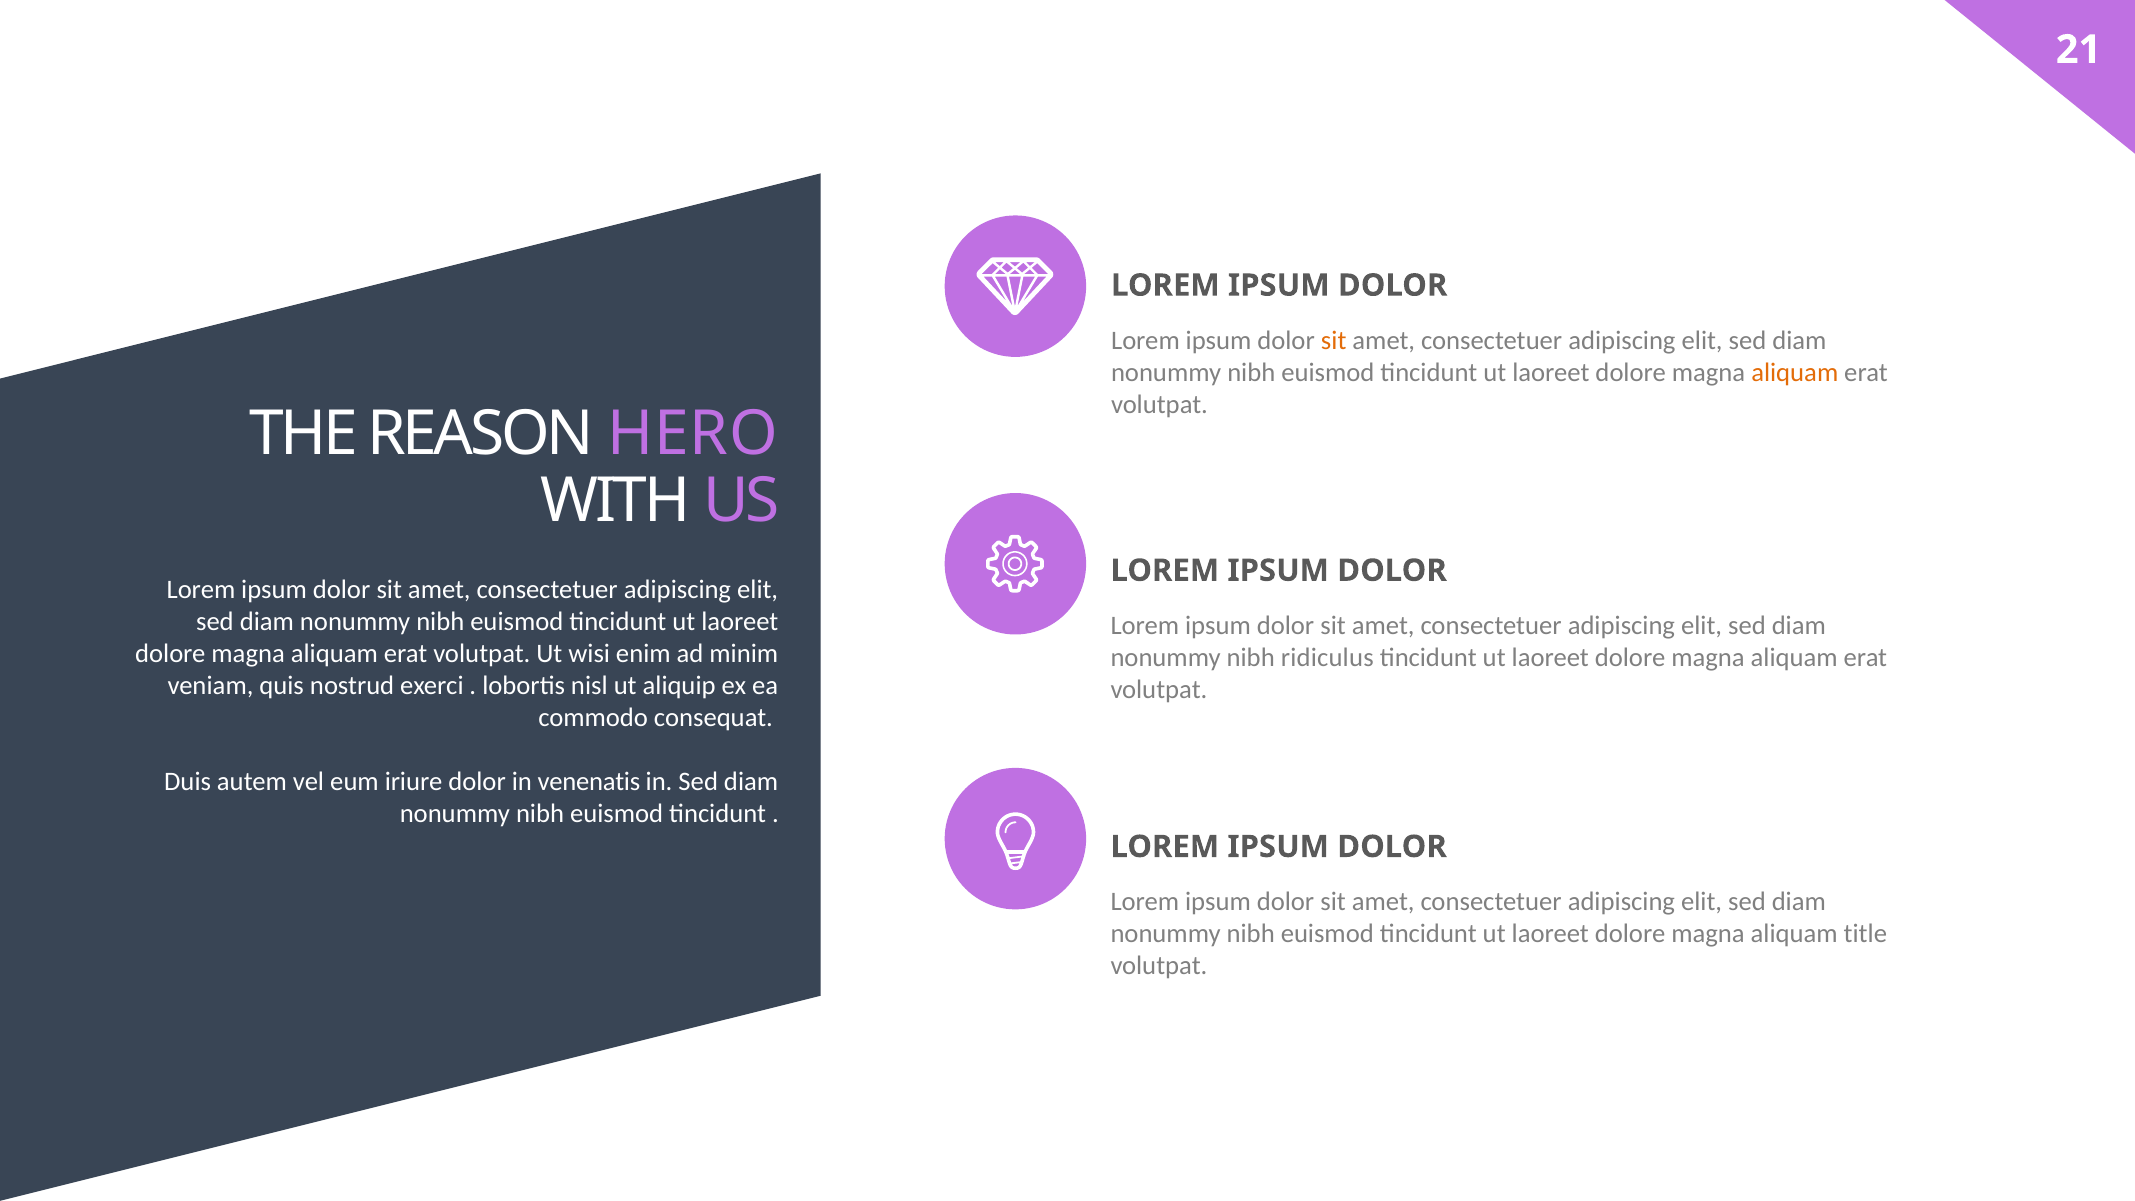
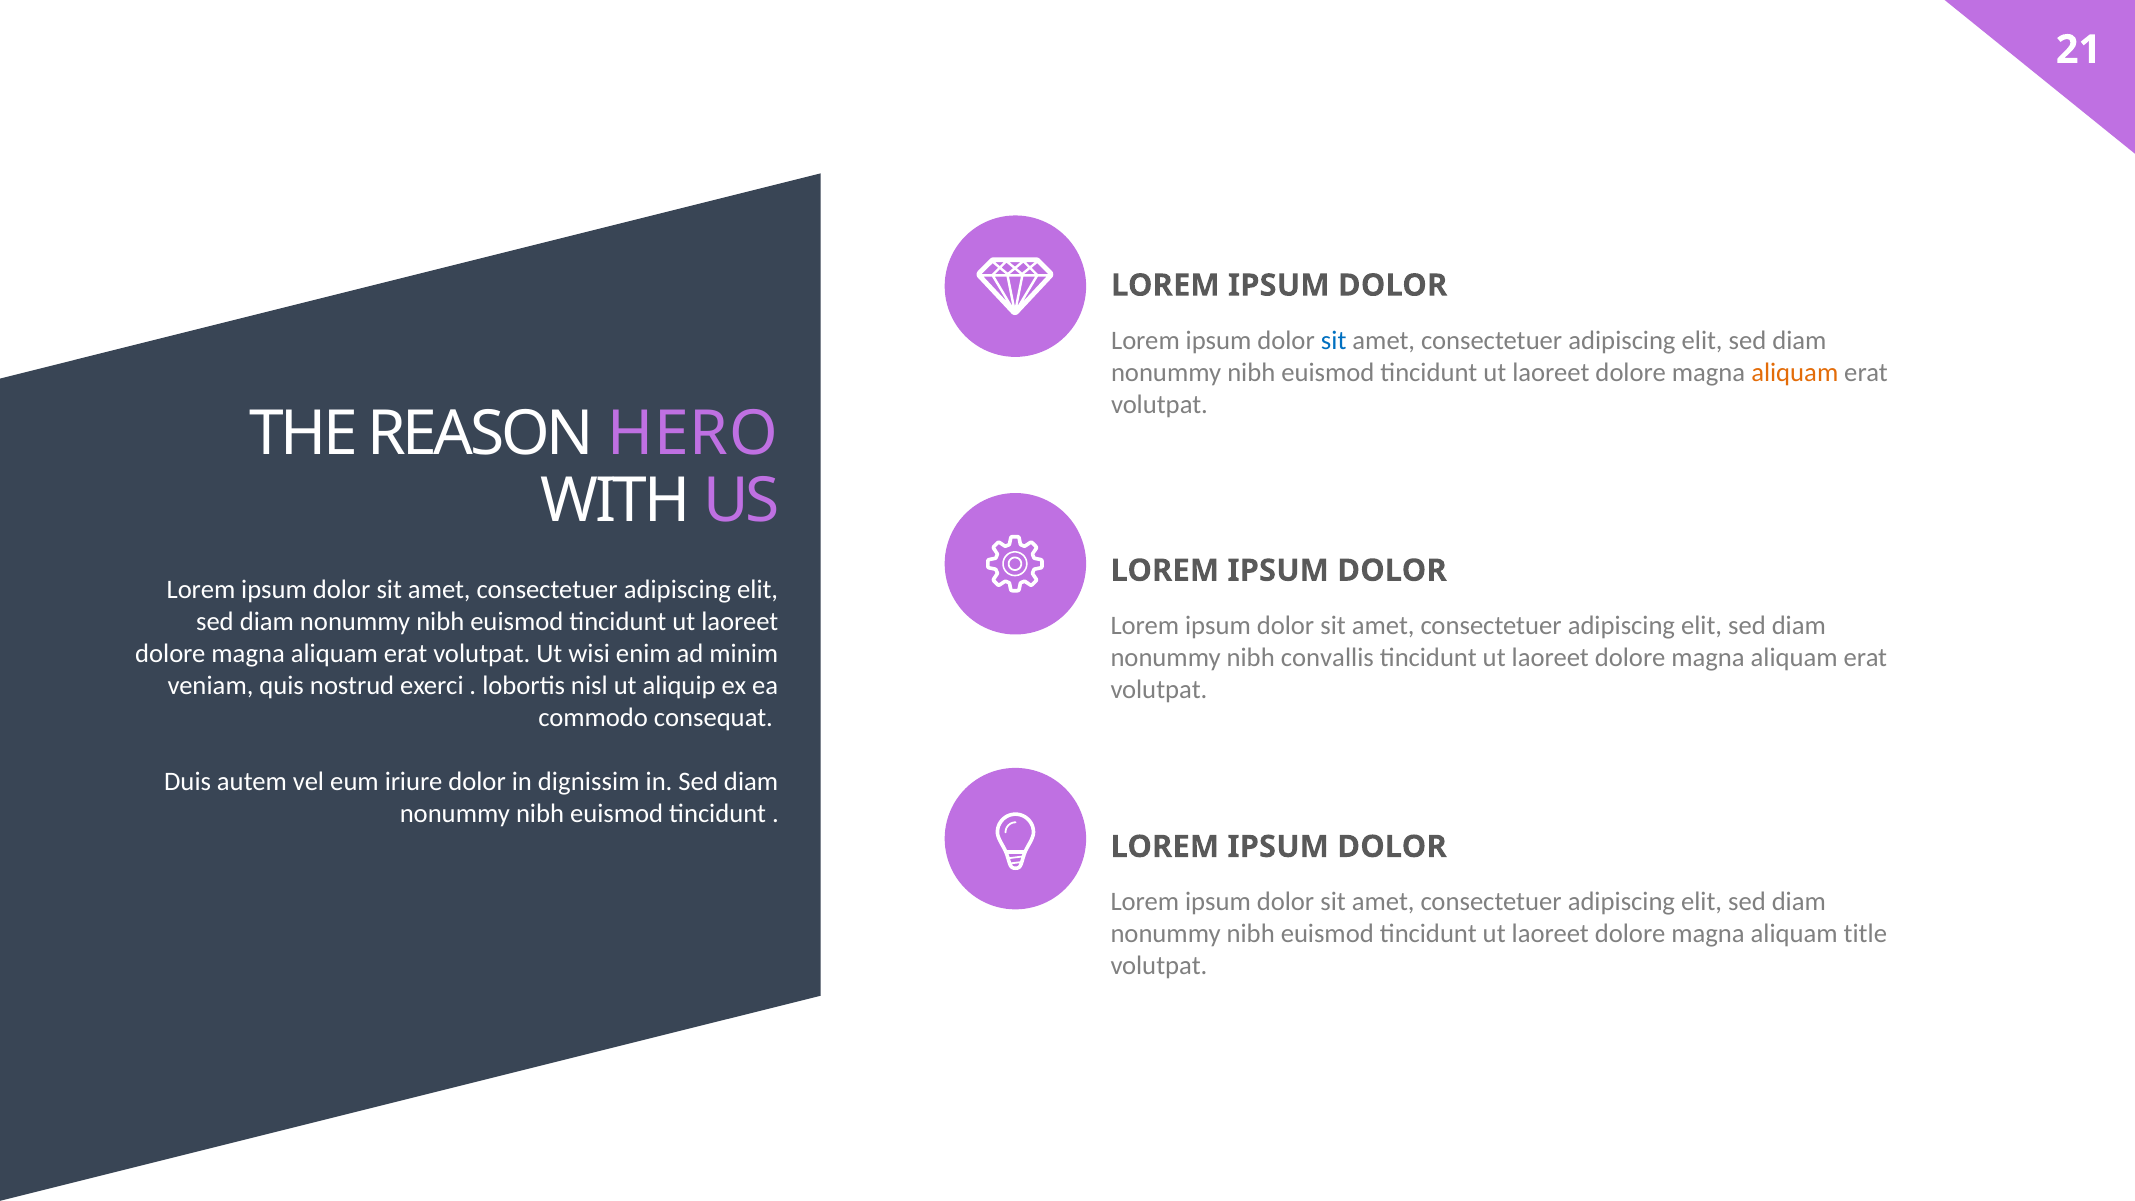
sit colour: orange -> blue (1334, 341)
ridiculus: ridiculus -> convallis (1327, 658)
venenatis: venenatis -> dignissim (589, 782)
